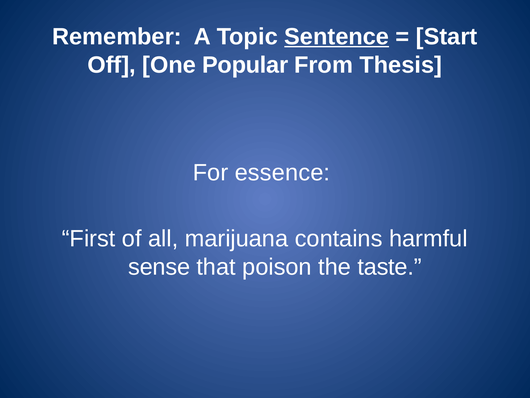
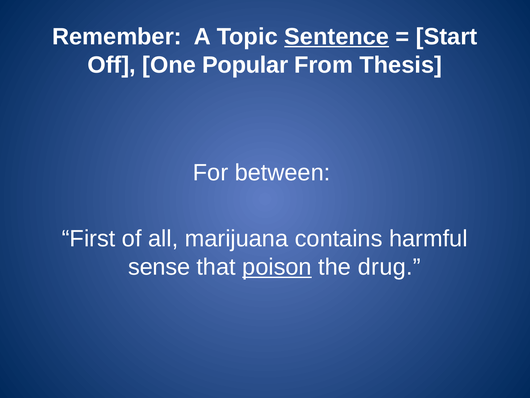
essence: essence -> between (283, 173)
poison underline: none -> present (277, 267)
taste: taste -> drug (389, 267)
